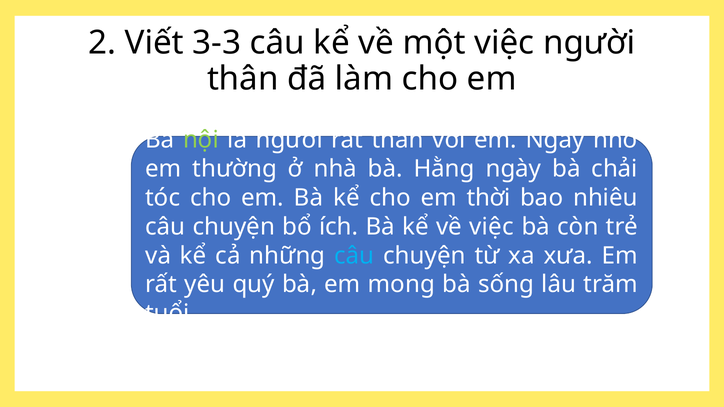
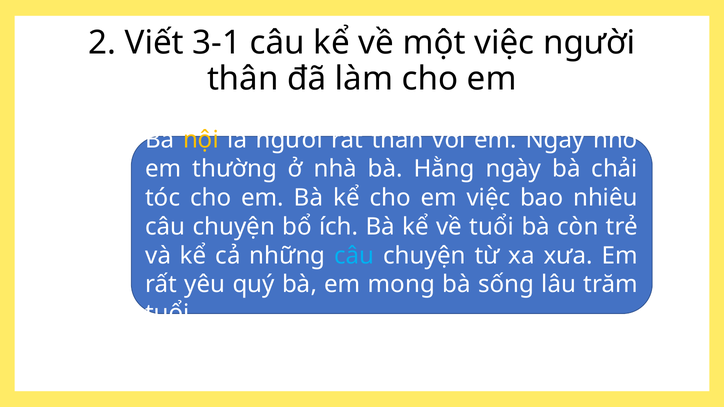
3-3: 3-3 -> 3-1 (217, 43)
nội colour: light green -> yellow (201, 140)
em thời: thời -> việc (488, 198)
về việc: việc -> tuổi (492, 227)
